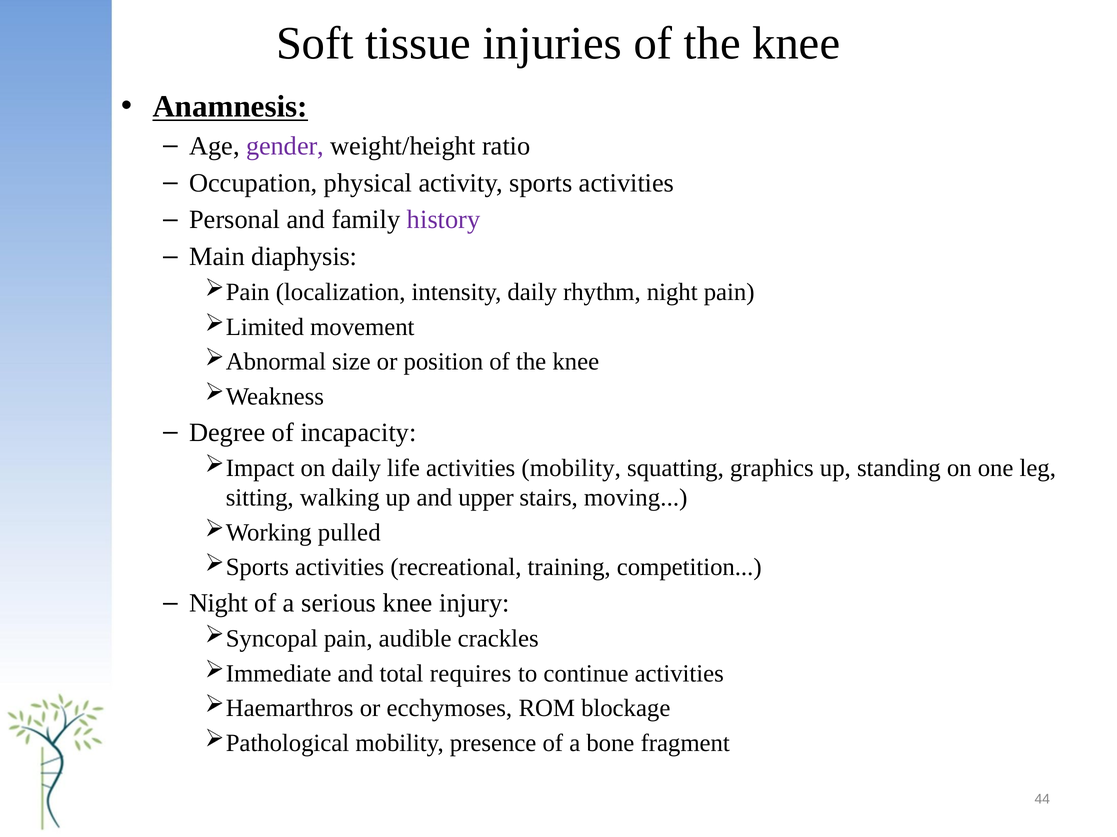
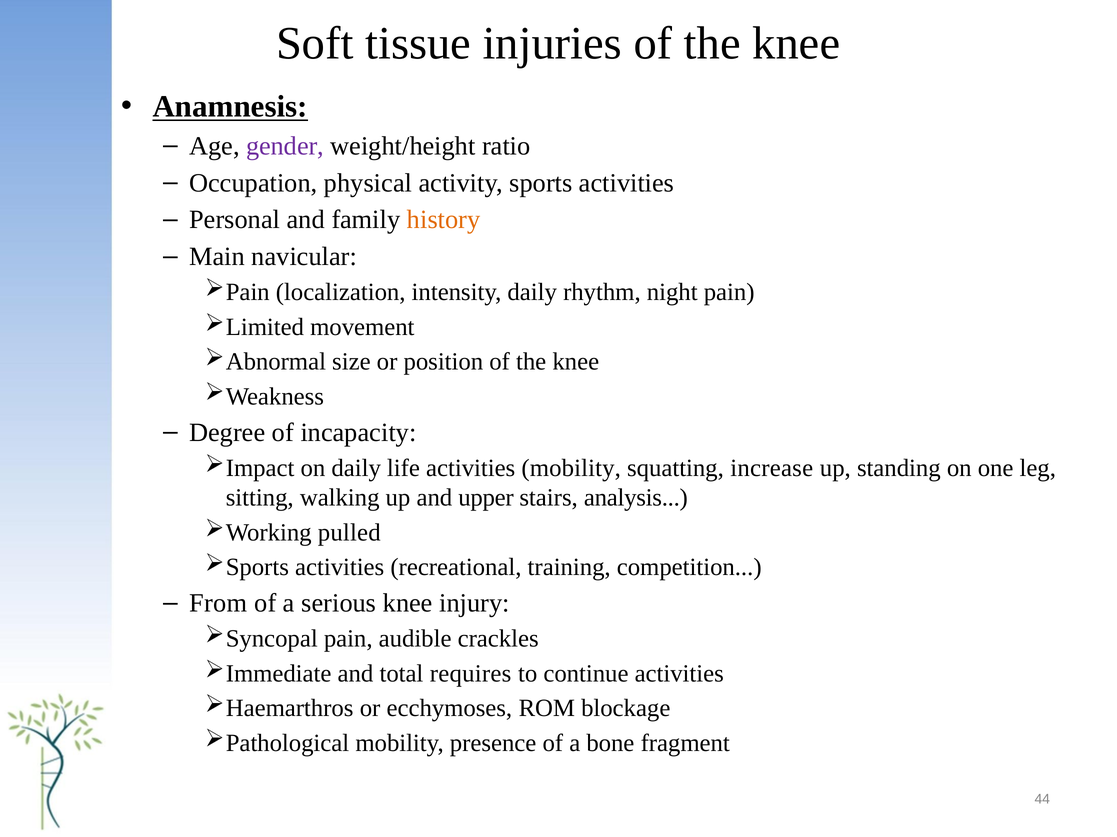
history colour: purple -> orange (444, 220)
diaphysis: diaphysis -> navicular (304, 257)
graphics: graphics -> increase (772, 468)
moving: moving -> analysis (636, 498)
Night: Night -> From (218, 604)
